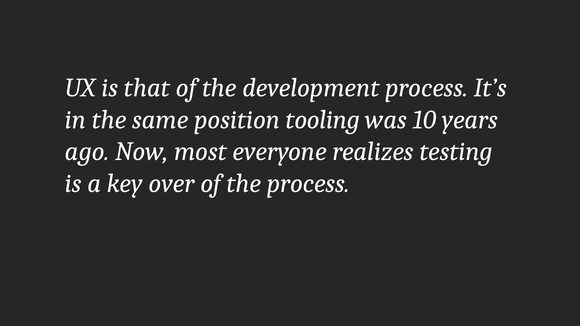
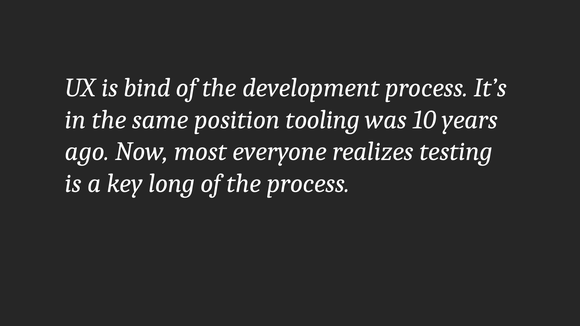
that: that -> bind (147, 88)
over: over -> long (172, 184)
